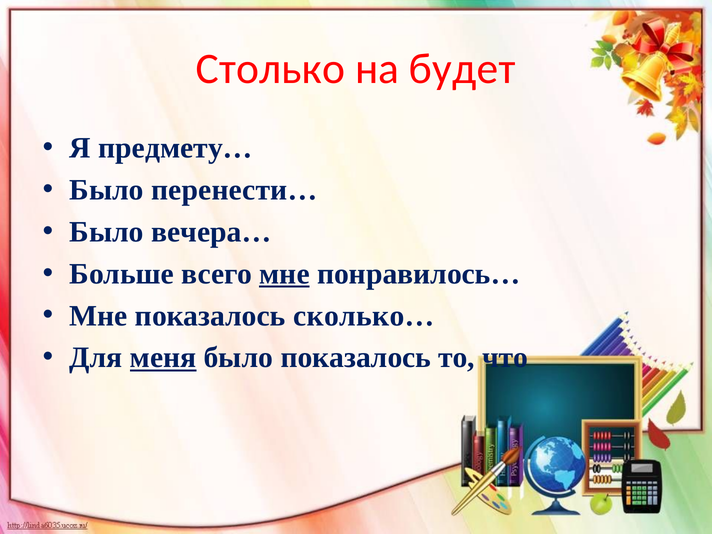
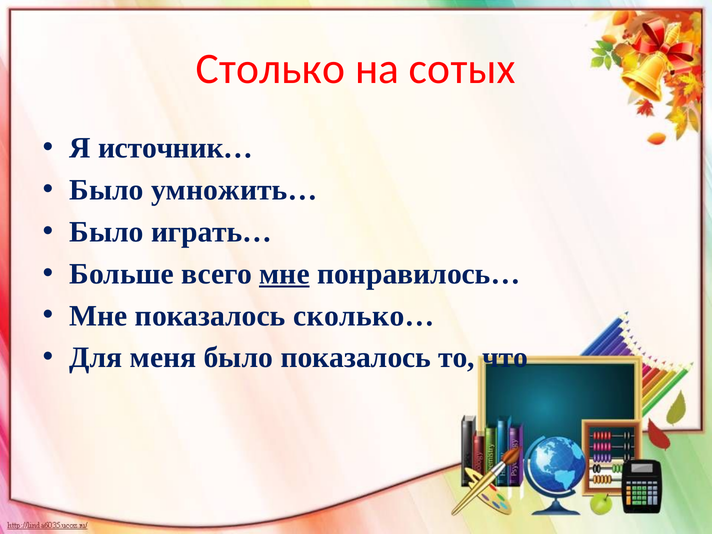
будет: будет -> сотых (462, 69)
предмету…: предмету… -> источник… (176, 148)
перенести…: перенести… -> умножить… (234, 190)
вечера…: вечера… -> играть… (211, 232)
меня underline: present -> none (163, 358)
